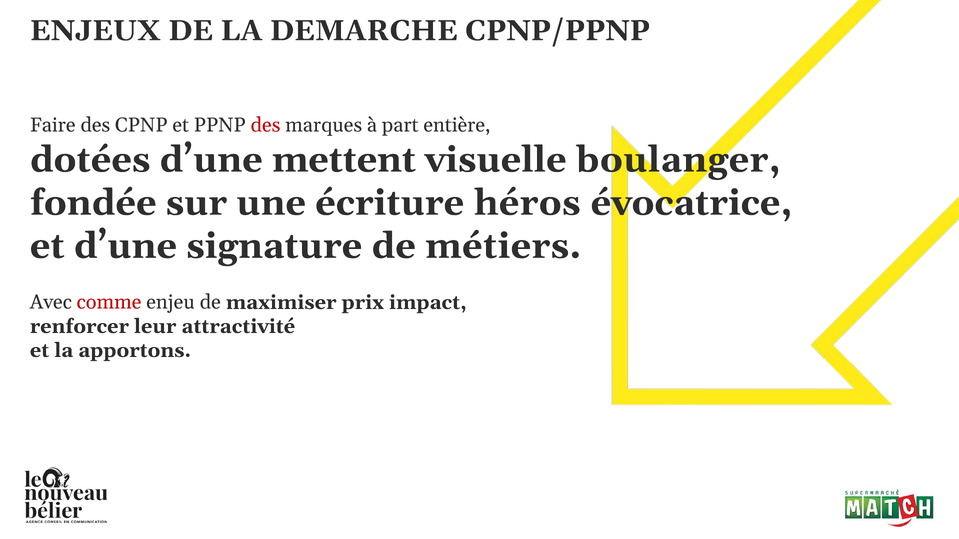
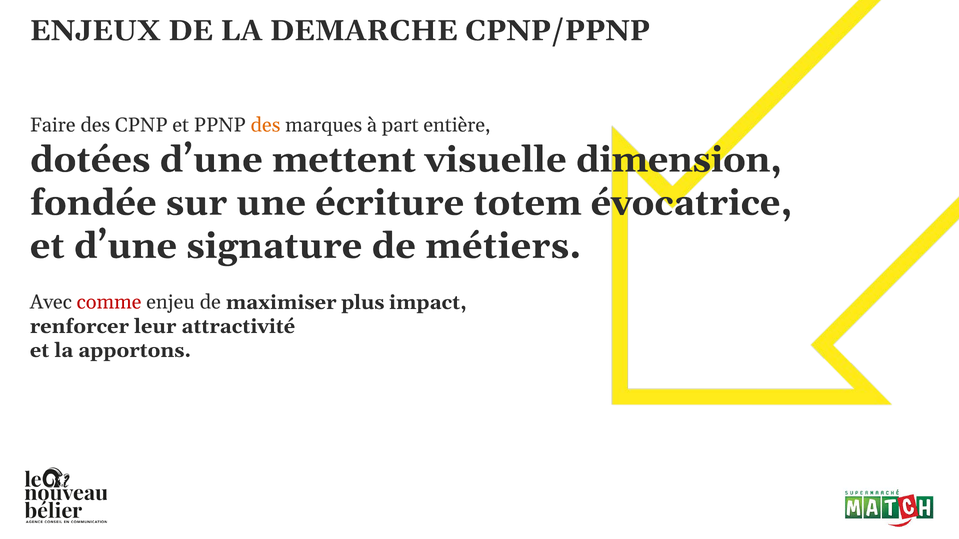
des colour: red -> orange (266, 125)
boulanger: boulanger -> dimension (679, 160)
héros: héros -> totem (527, 203)
prix: prix -> plus (363, 303)
